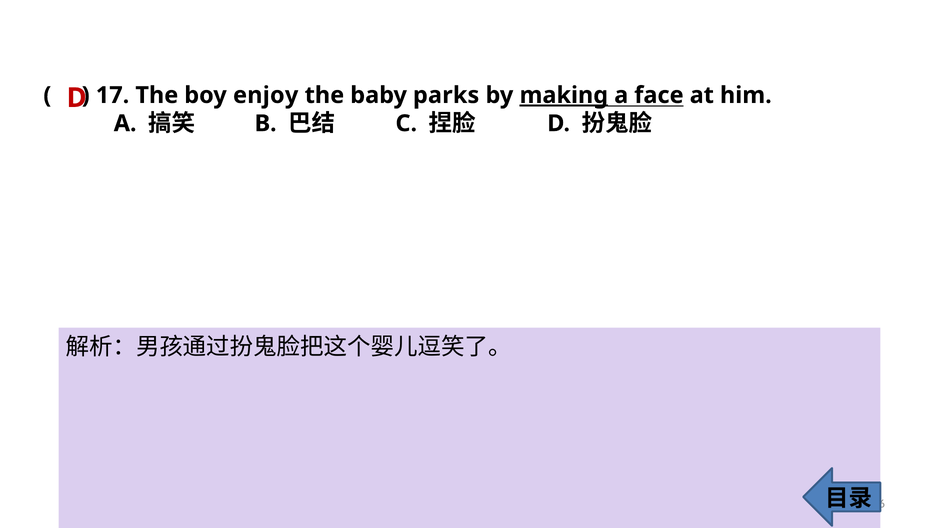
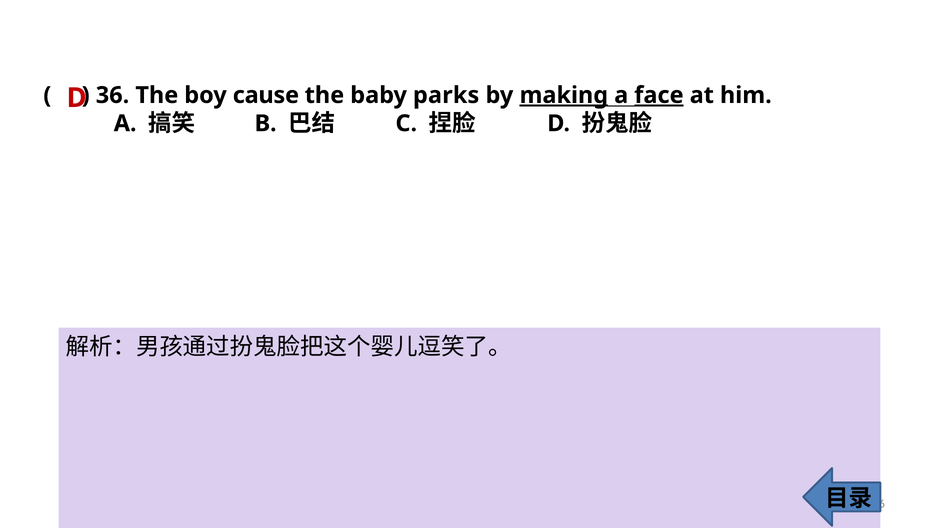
17: 17 -> 36 (113, 95)
enjoy: enjoy -> cause (266, 95)
face underline: none -> present (659, 95)
